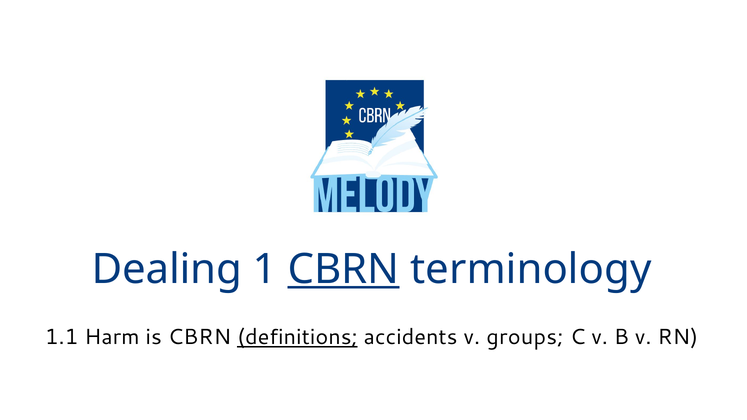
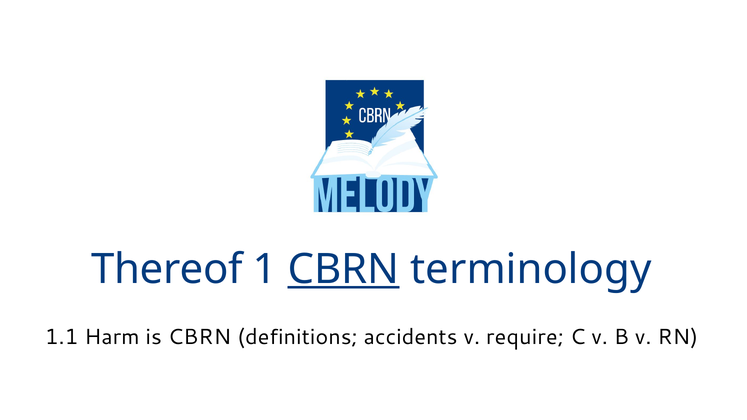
Dealing: Dealing -> Thereof (167, 269)
definitions underline: present -> none (297, 337)
groups: groups -> require (525, 337)
